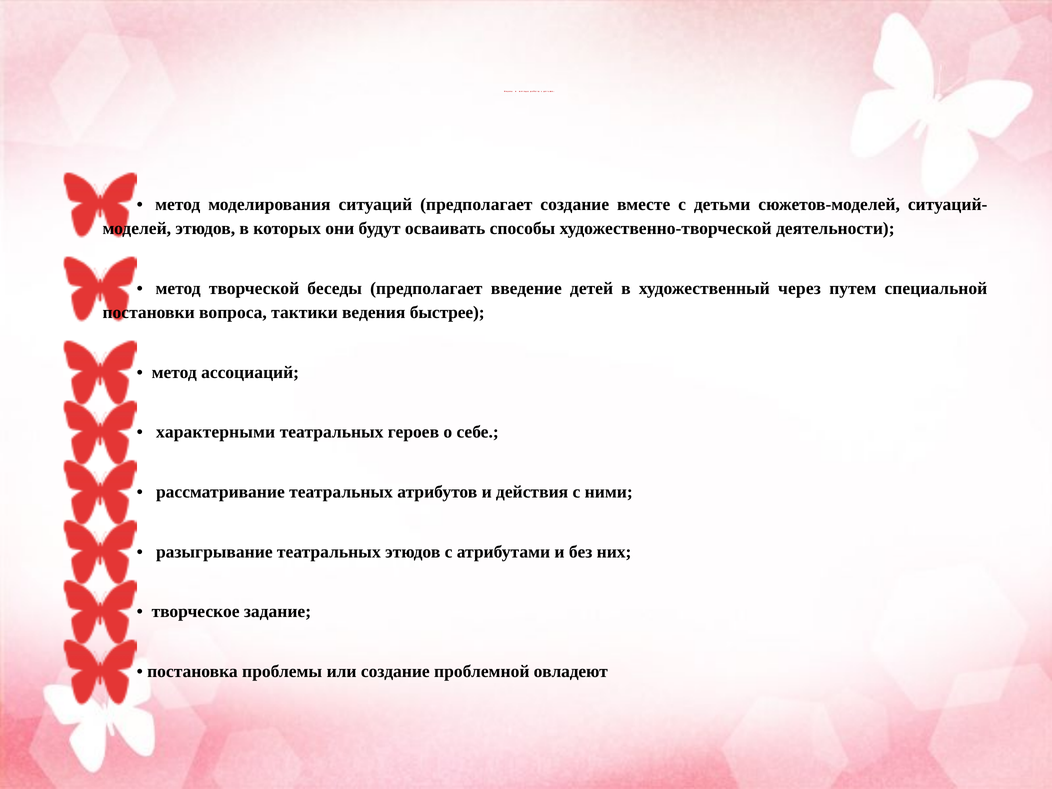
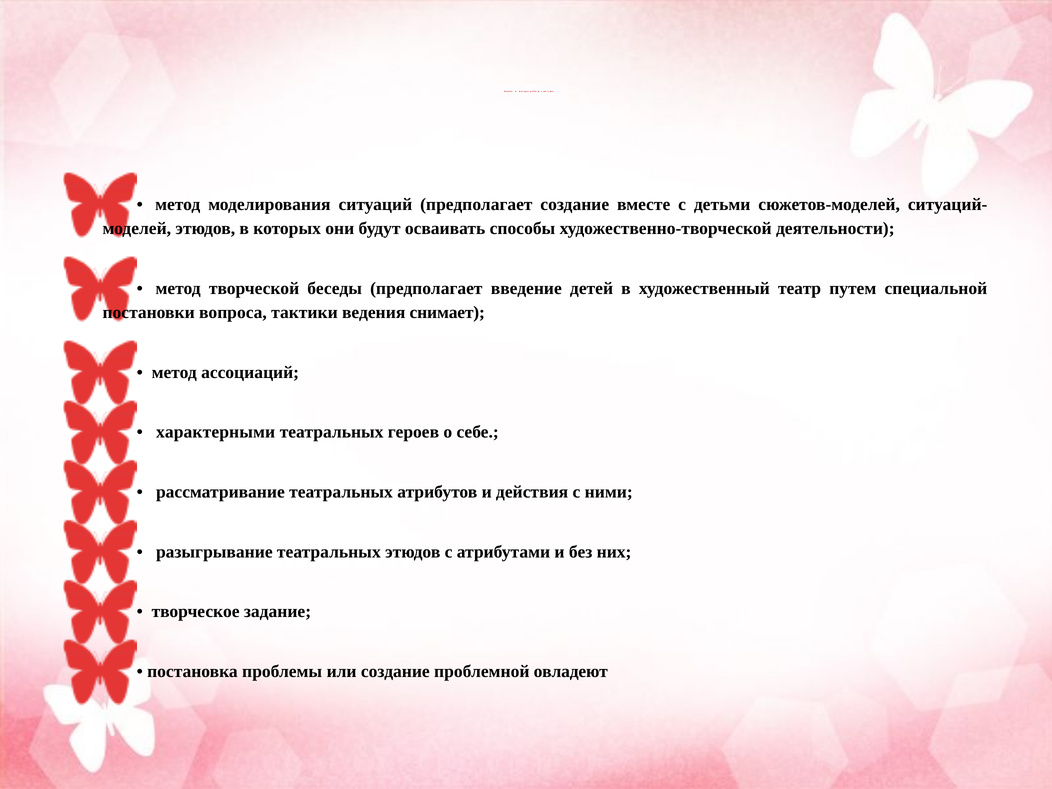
через: через -> театр (800, 288)
быстрее: быстрее -> снимает (447, 312)
